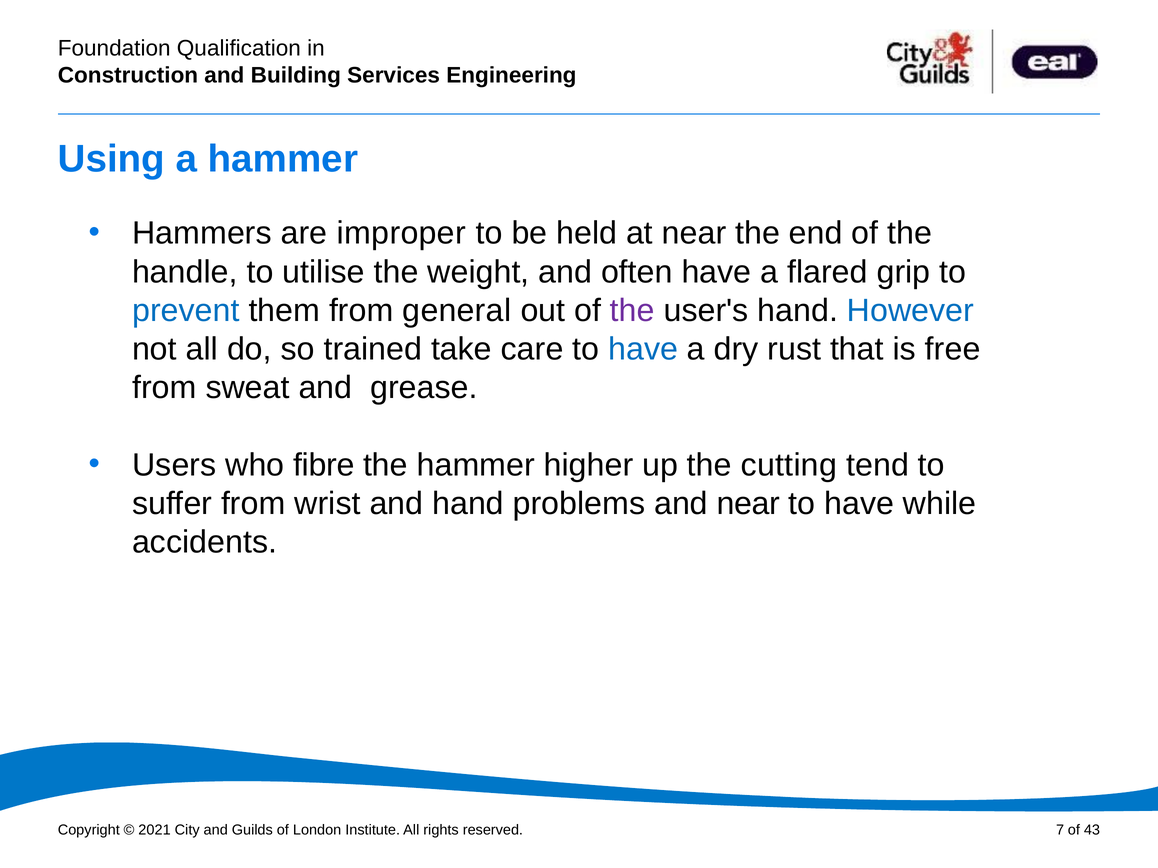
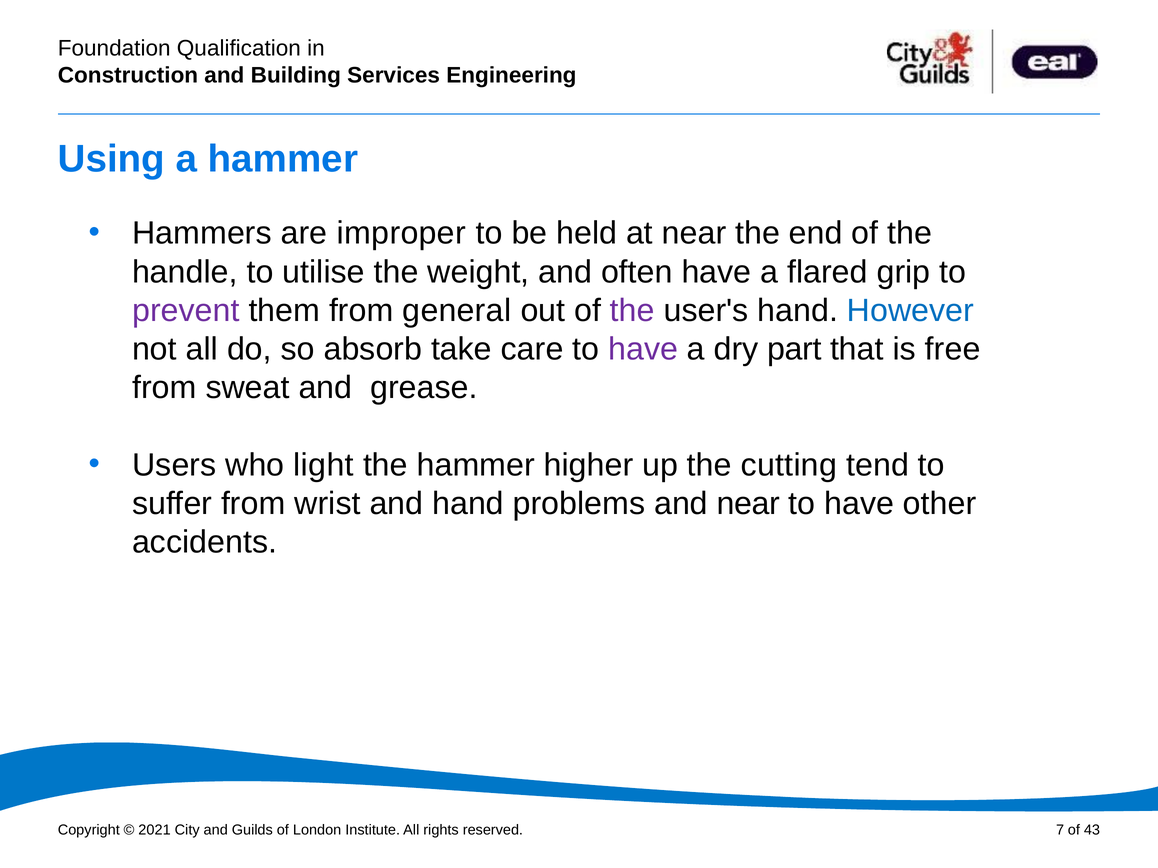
prevent colour: blue -> purple (186, 311)
trained: trained -> absorb (373, 349)
have colour: blue -> purple (643, 349)
rust: rust -> part (794, 349)
fibre: fibre -> light (324, 465)
while: while -> other (940, 504)
